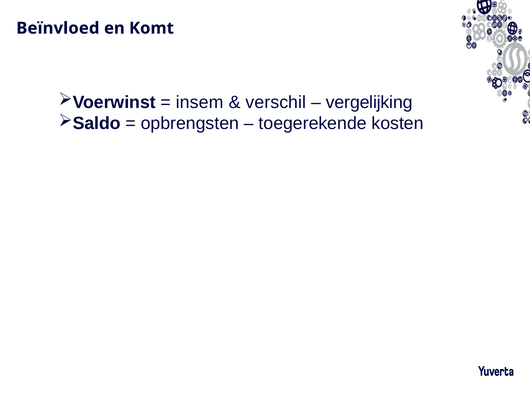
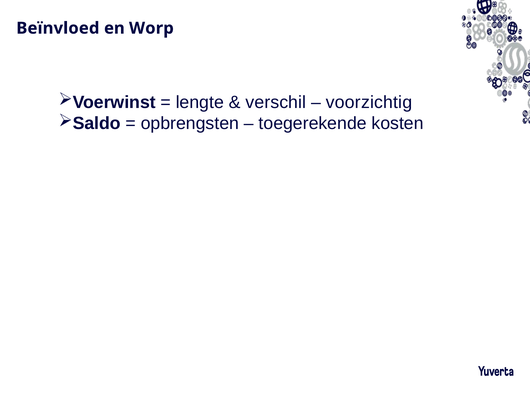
Komt: Komt -> Worp (151, 28)
insem: insem -> lengte (200, 102)
vergelijking: vergelijking -> voorzichtig (369, 102)
